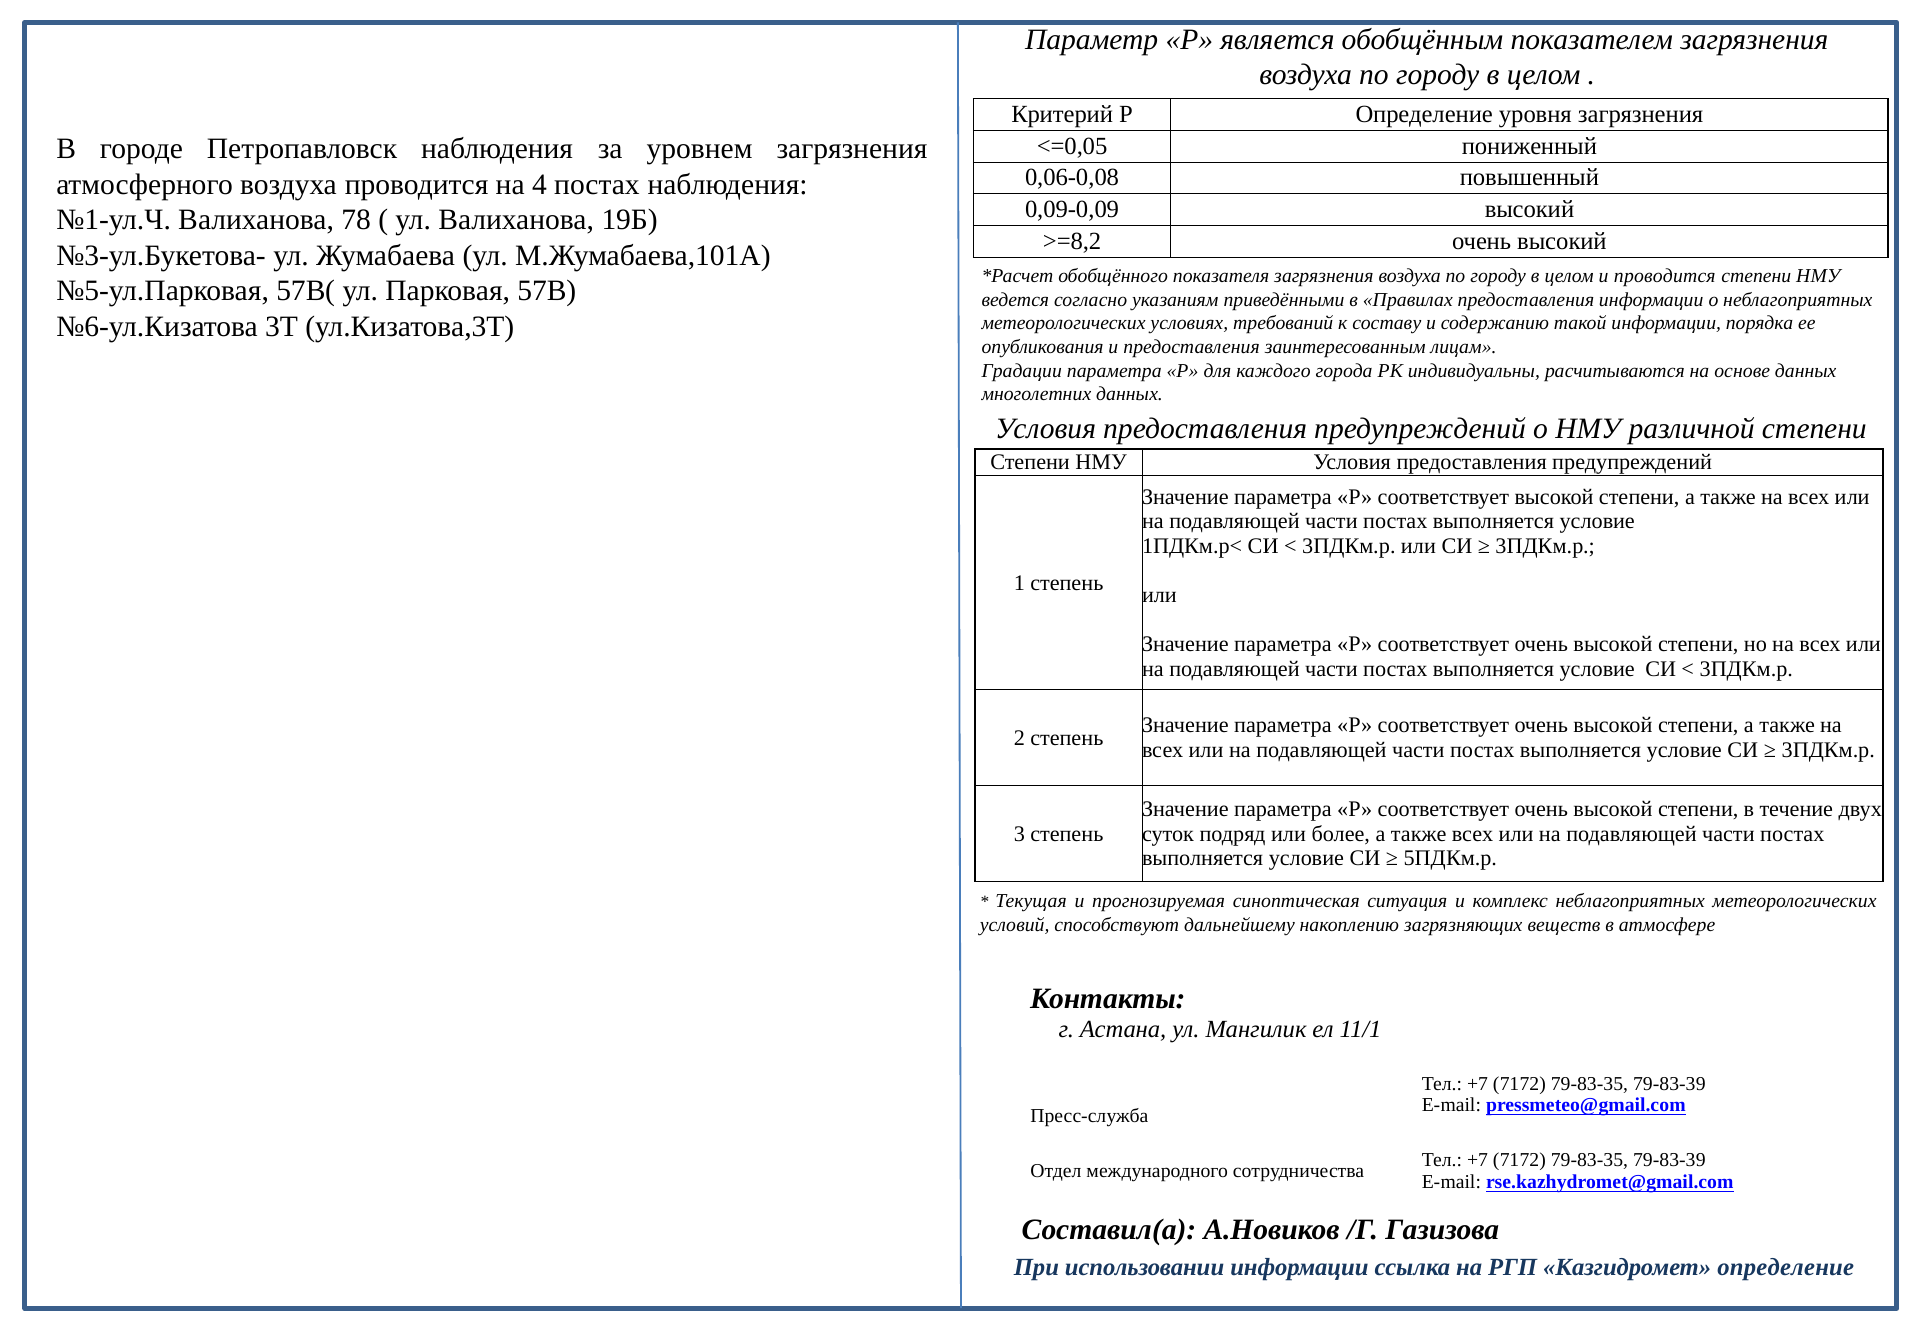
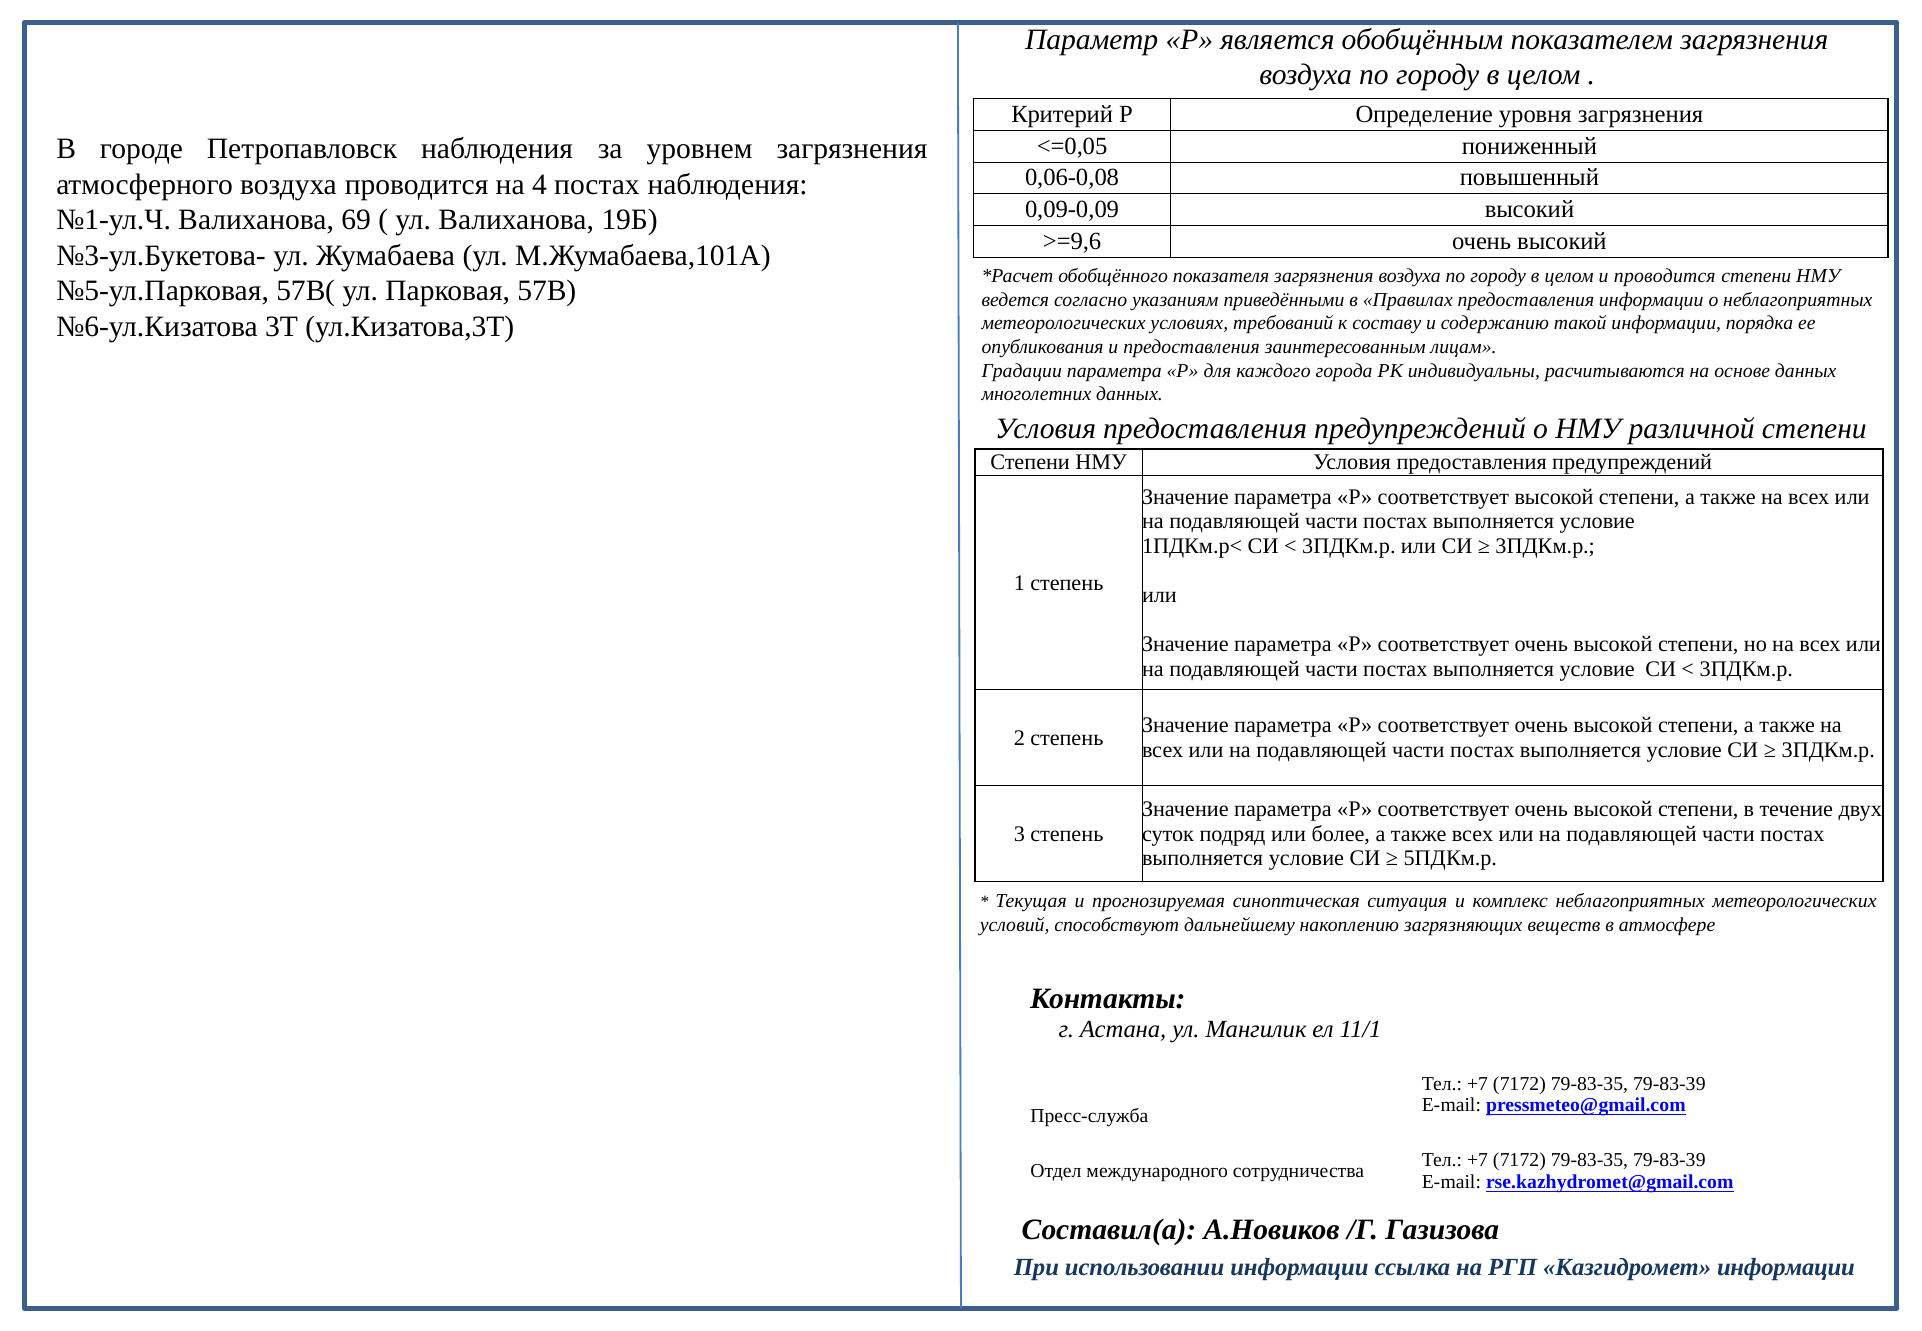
78: 78 -> 69 (356, 220)
>=8,2: >=8,2 -> >=9,6 (1072, 241)
Казгидромет определение: определение -> информации (1786, 1267)
